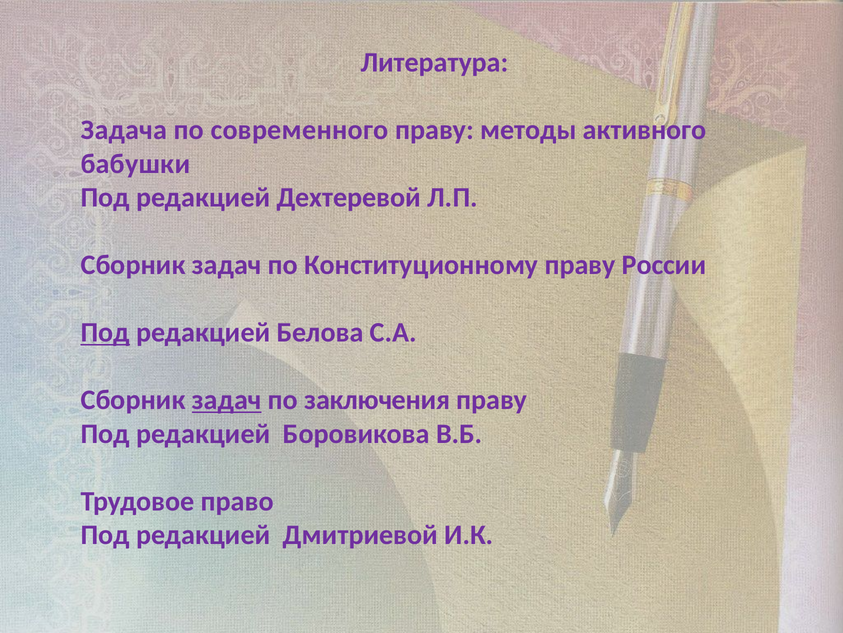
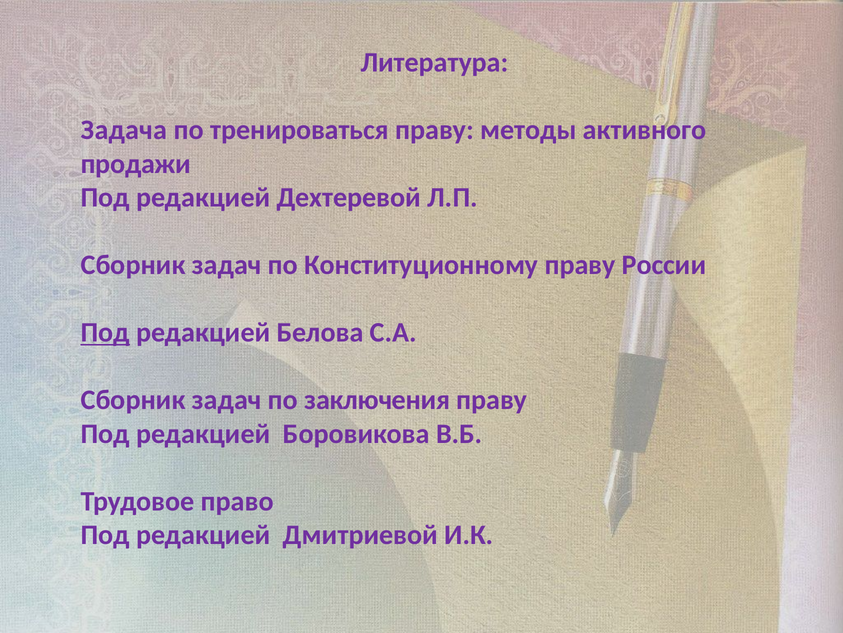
современного: современного -> тренироваться (300, 130)
бабушки: бабушки -> продажи (136, 164)
задач underline: present -> none (227, 400)
